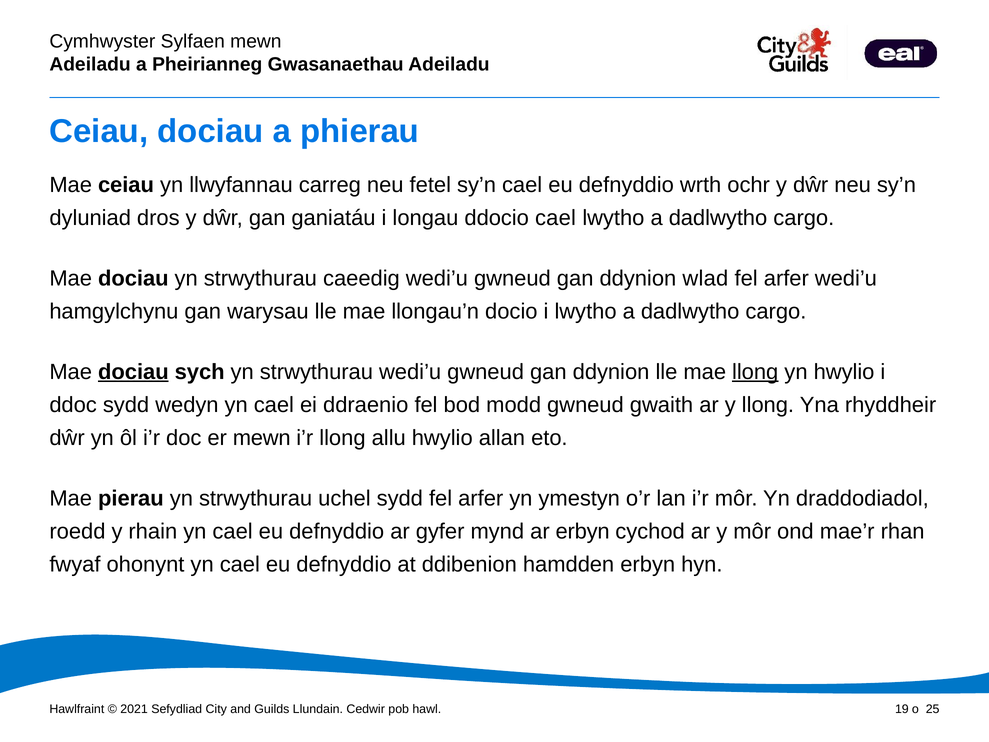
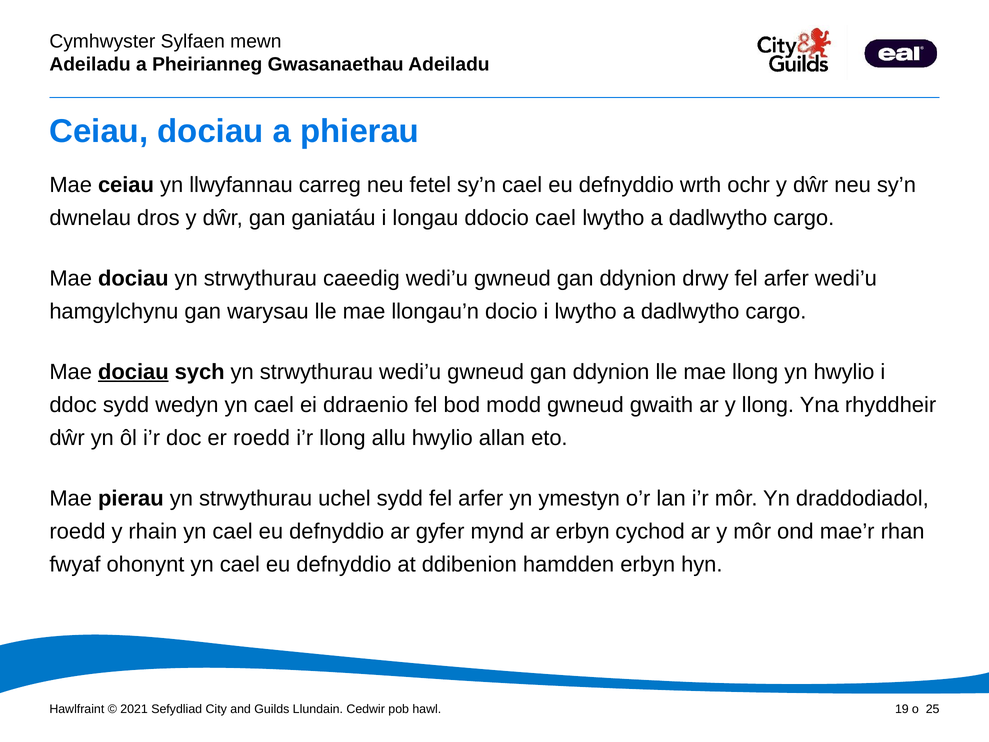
dyluniad: dyluniad -> dwnelau (90, 218)
wlad: wlad -> drwy (706, 278)
llong underline: present -> none (755, 372)
er mewn: mewn -> roedd (262, 438)
